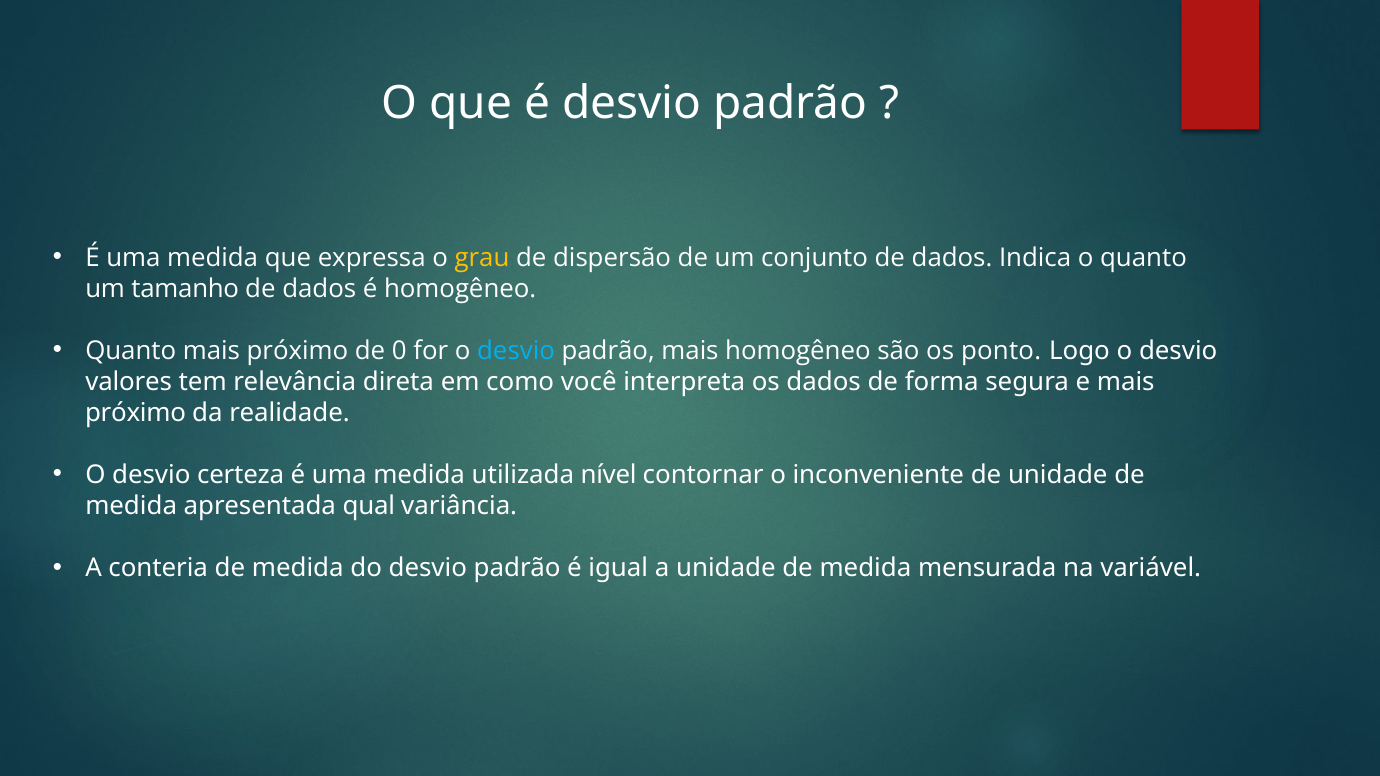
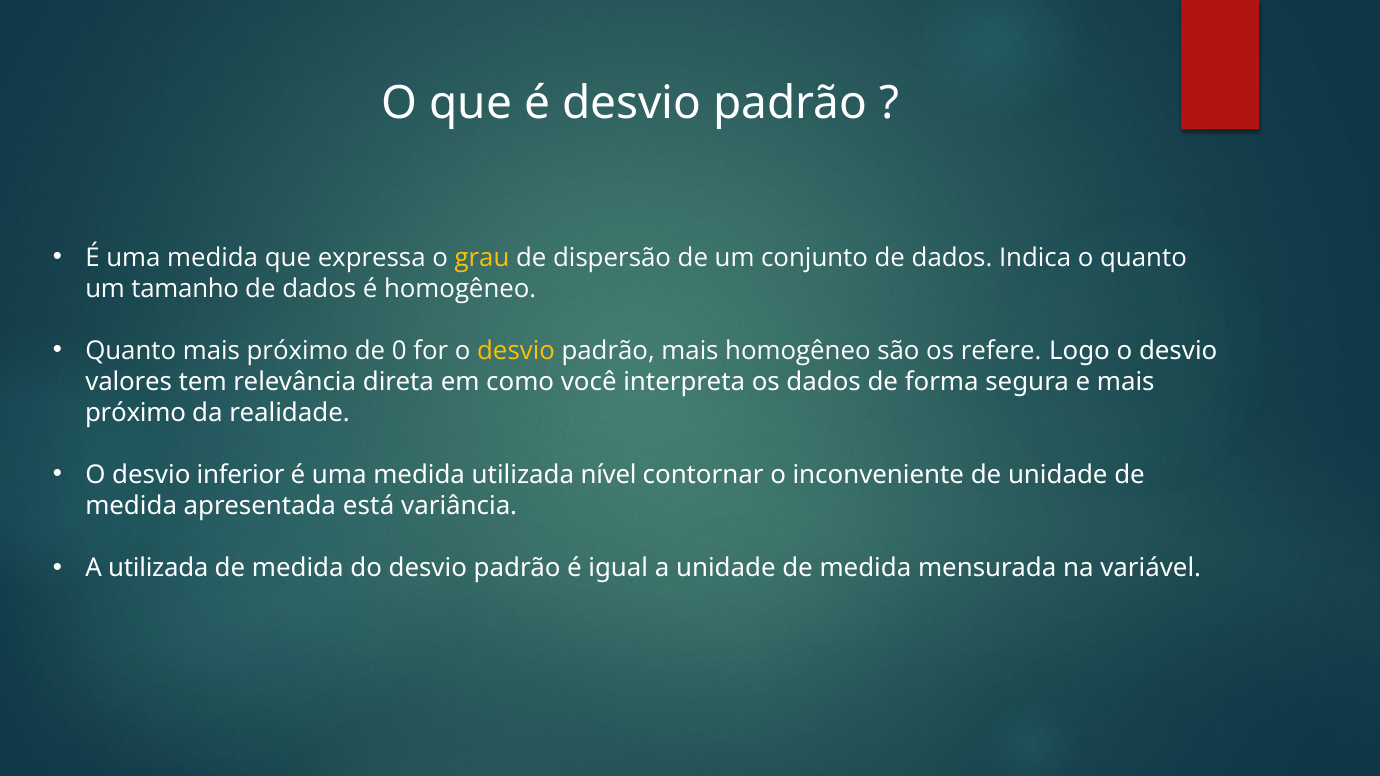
desvio colour: light blue -> yellow (516, 351)
ponto: ponto -> refere (1001, 351)
certeza: certeza -> inferior (241, 475)
qual: qual -> está (369, 506)
A conteria: conteria -> utilizada (158, 568)
